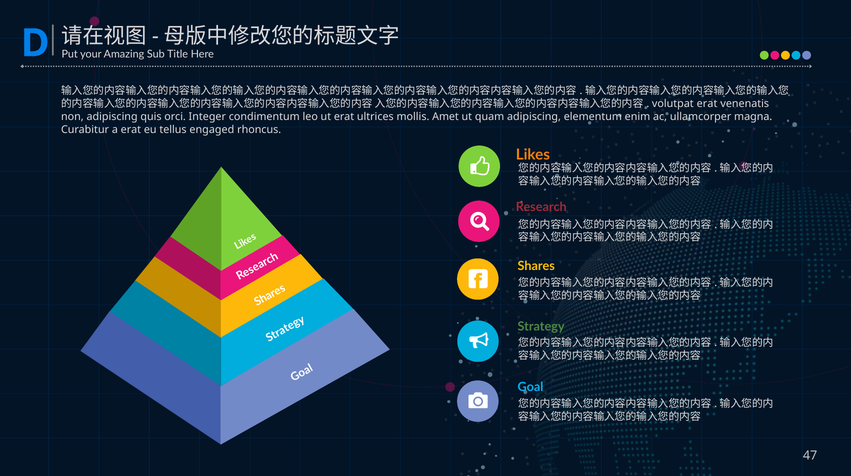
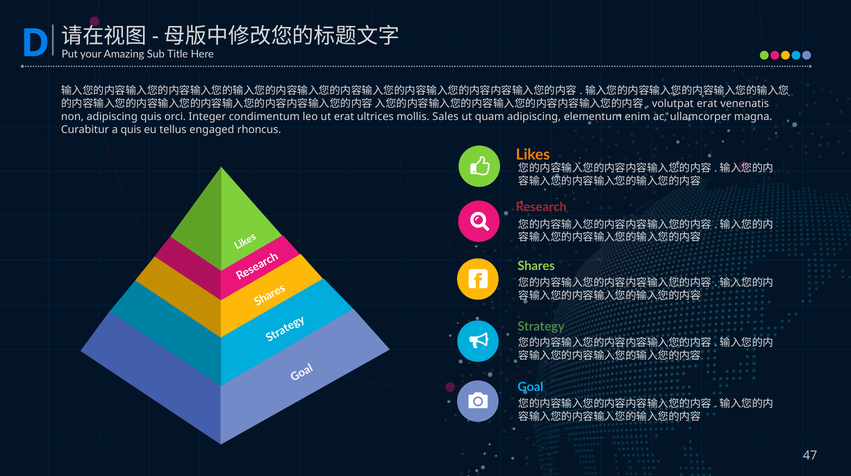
Amet: Amet -> Sales (445, 117)
a erat: erat -> quis (131, 129)
Shares colour: yellow -> light green (536, 266)
